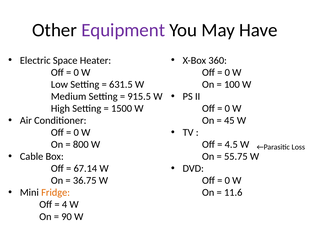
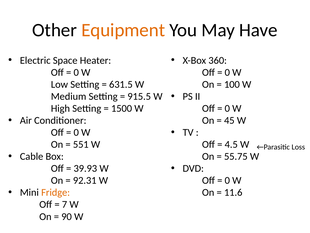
Equipment colour: purple -> orange (123, 30)
800: 800 -> 551 (81, 144)
67.14: 67.14 -> 39.93 (85, 168)
36.75: 36.75 -> 92.31 (85, 180)
4: 4 -> 7 (65, 204)
